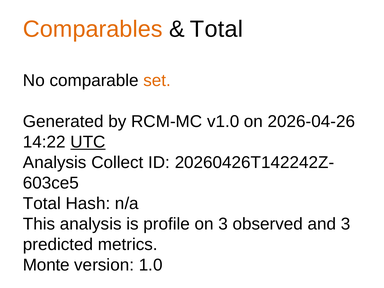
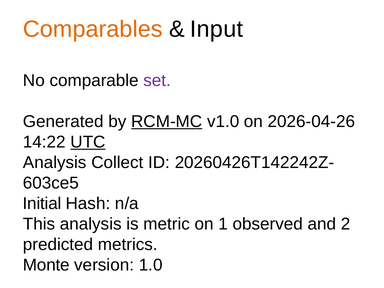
Total: Total -> Input (217, 29)
set colour: orange -> purple (157, 81)
RCM-MC underline: none -> present (167, 121)
Total: Total -> Initial (42, 203)
profile: profile -> metric (167, 224)
on 3: 3 -> 1 (223, 224)
and 3: 3 -> 2 (346, 224)
